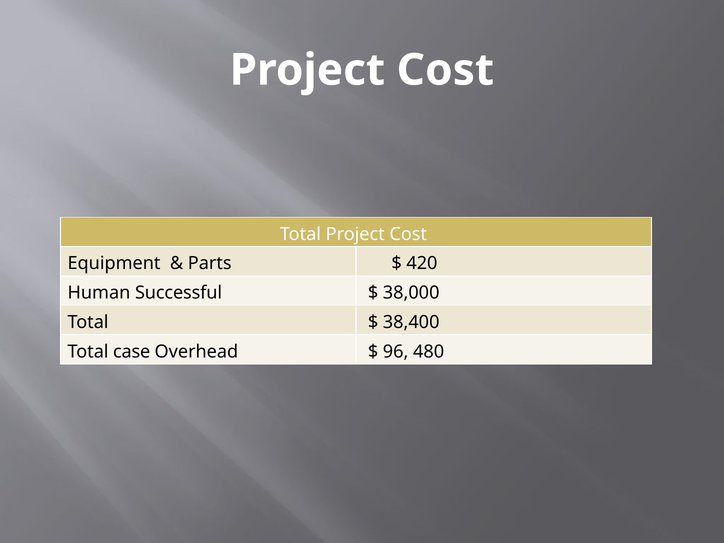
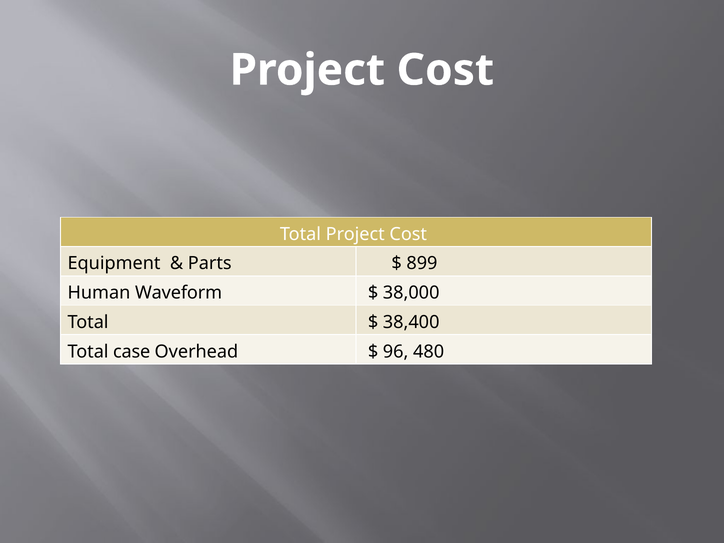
420: 420 -> 899 (422, 264)
Successful: Successful -> Waveform (179, 293)
